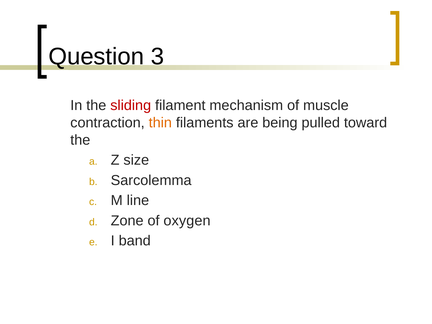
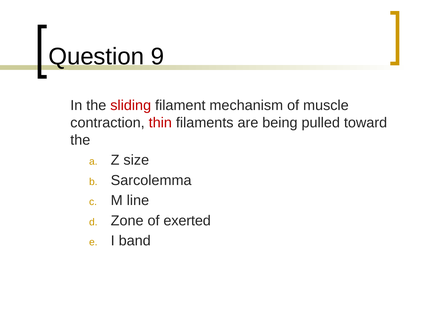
3: 3 -> 9 (158, 56)
thin colour: orange -> red (160, 123)
oxygen: oxygen -> exerted (187, 221)
